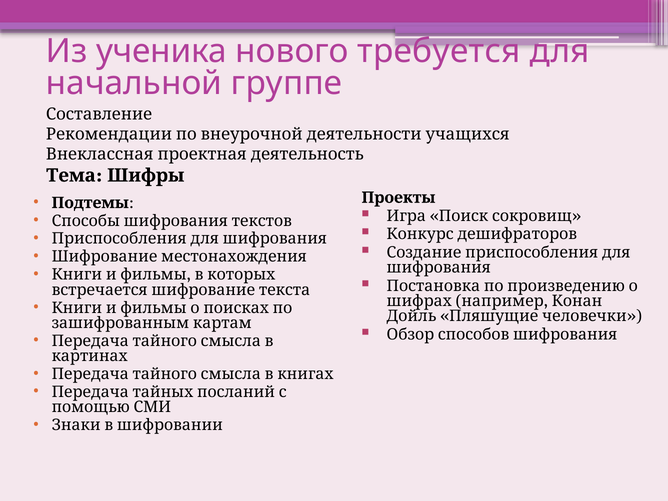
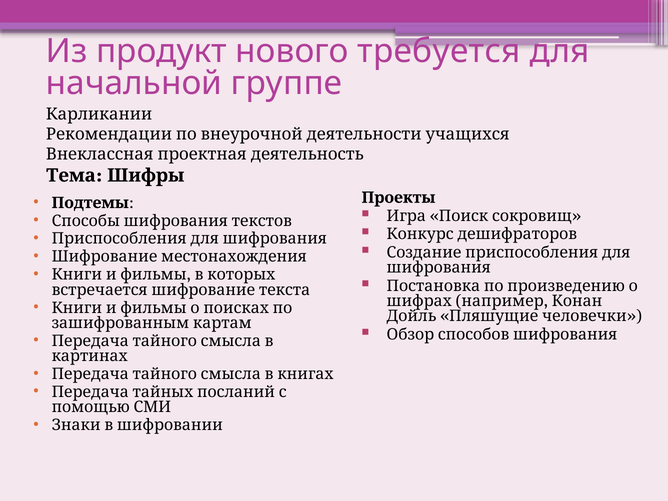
ученика: ученика -> продукт (161, 51)
Составление: Составление -> Карликании (99, 114)
